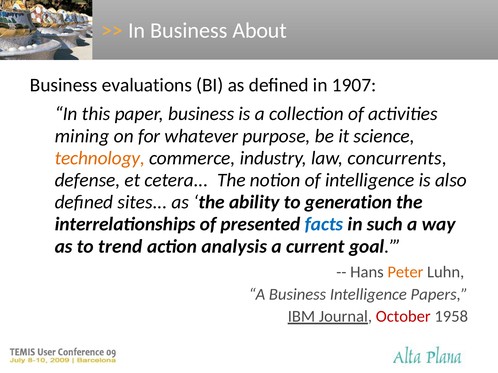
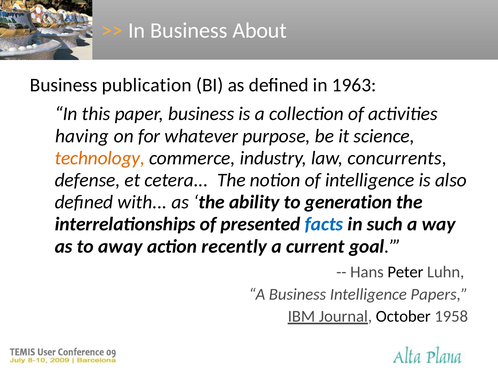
evaluations: evaluations -> publication (147, 85)
1907: 1907 -> 1963 (354, 85)
mining: mining -> having (82, 136)
sites: sites -> with (142, 202)
trend: trend -> away (120, 247)
analysis: analysis -> recently (234, 247)
Peter colour: orange -> black (405, 272)
October colour: red -> black (403, 317)
